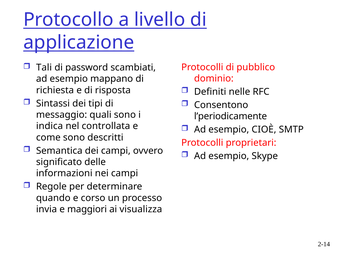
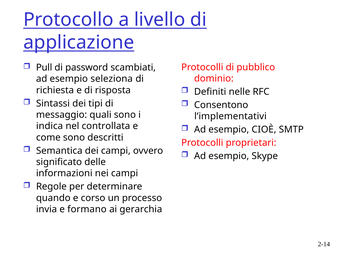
Tali: Tali -> Pull (44, 68)
mappano: mappano -> seleziona (112, 79)
l’periodicamente: l’periodicamente -> l’implementativi (230, 117)
maggiori: maggiori -> formano (87, 210)
visualizza: visualizza -> gerarchia (141, 210)
